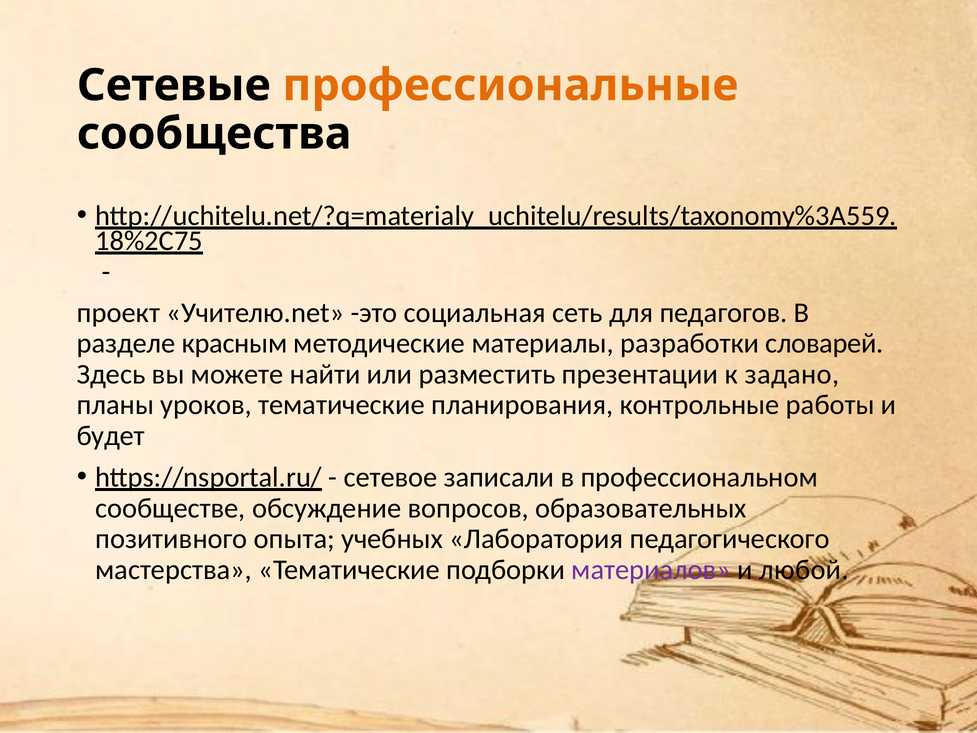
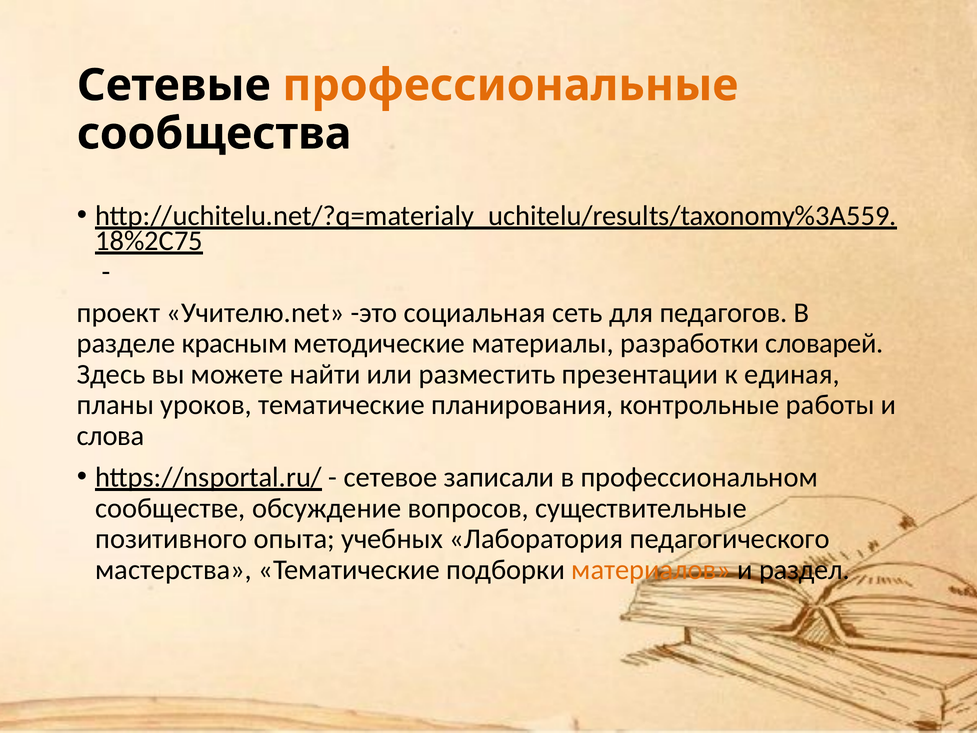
задано: задано -> единая (792, 374)
будет: будет -> слова (111, 436)
образовательных: образовательных -> существительные (641, 508)
материалов colour: purple -> orange (651, 569)
любой: любой -> раздел (804, 569)
